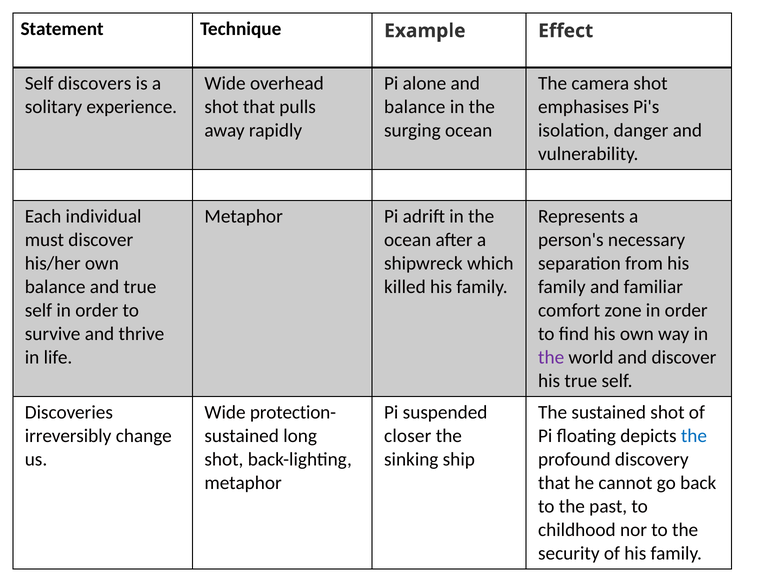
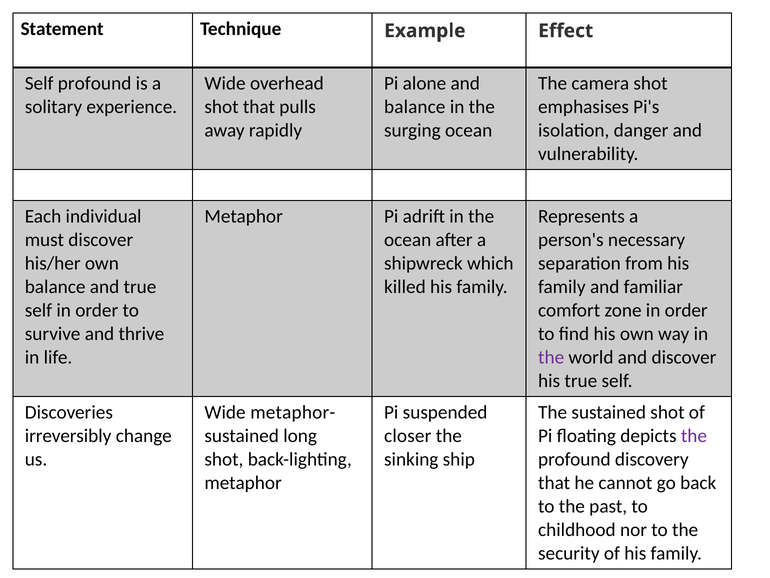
Self discovers: discovers -> profound (95, 83)
protection-: protection- -> metaphor- (293, 412)
the colour: blue -> purple (694, 435)
